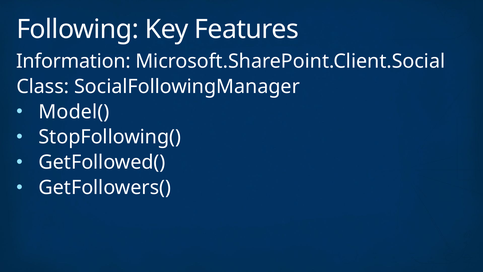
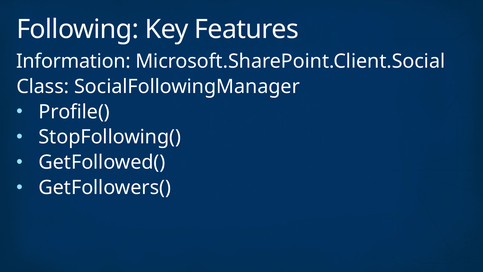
Model(: Model( -> Profile( (74, 112)
